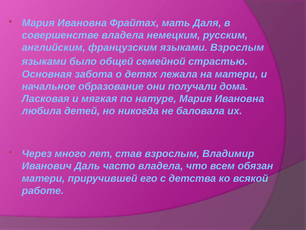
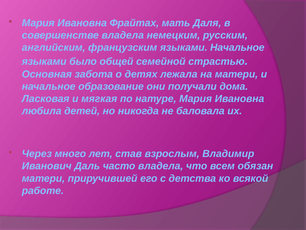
языками Взрослым: Взрослым -> Начальное (237, 47)
